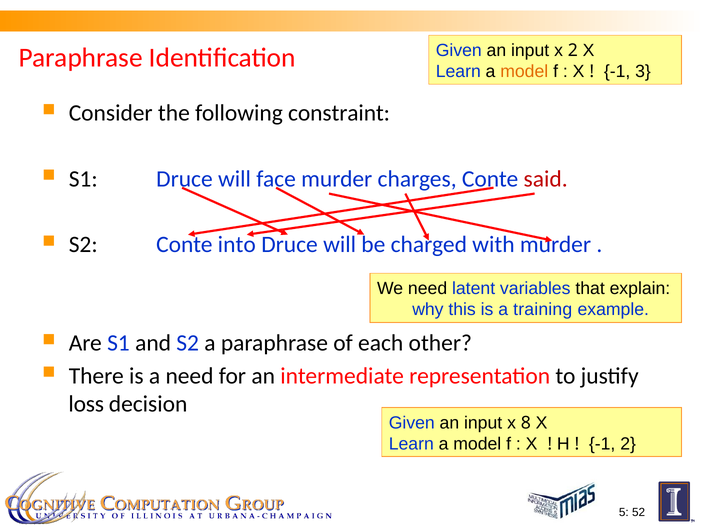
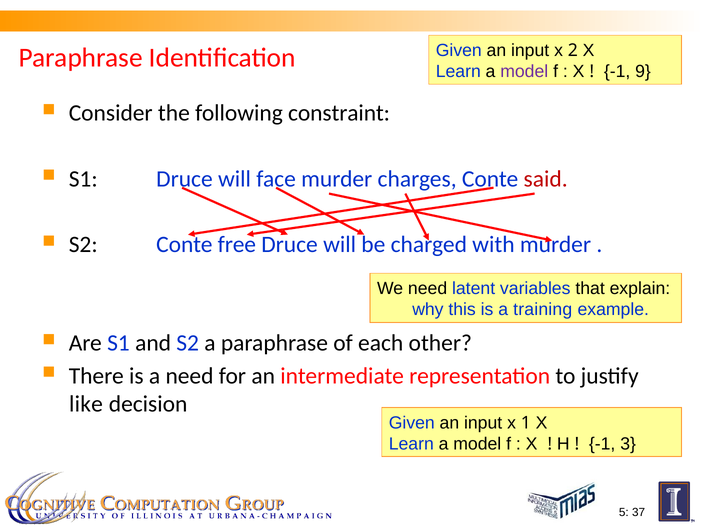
model colour: orange -> purple (524, 72)
3: 3 -> 9 (643, 72)
into: into -> free (237, 245)
loss: loss -> like (86, 405)
8: 8 -> 1 (526, 423)
-1 2: 2 -> 3 (628, 444)
52: 52 -> 37 (639, 513)
